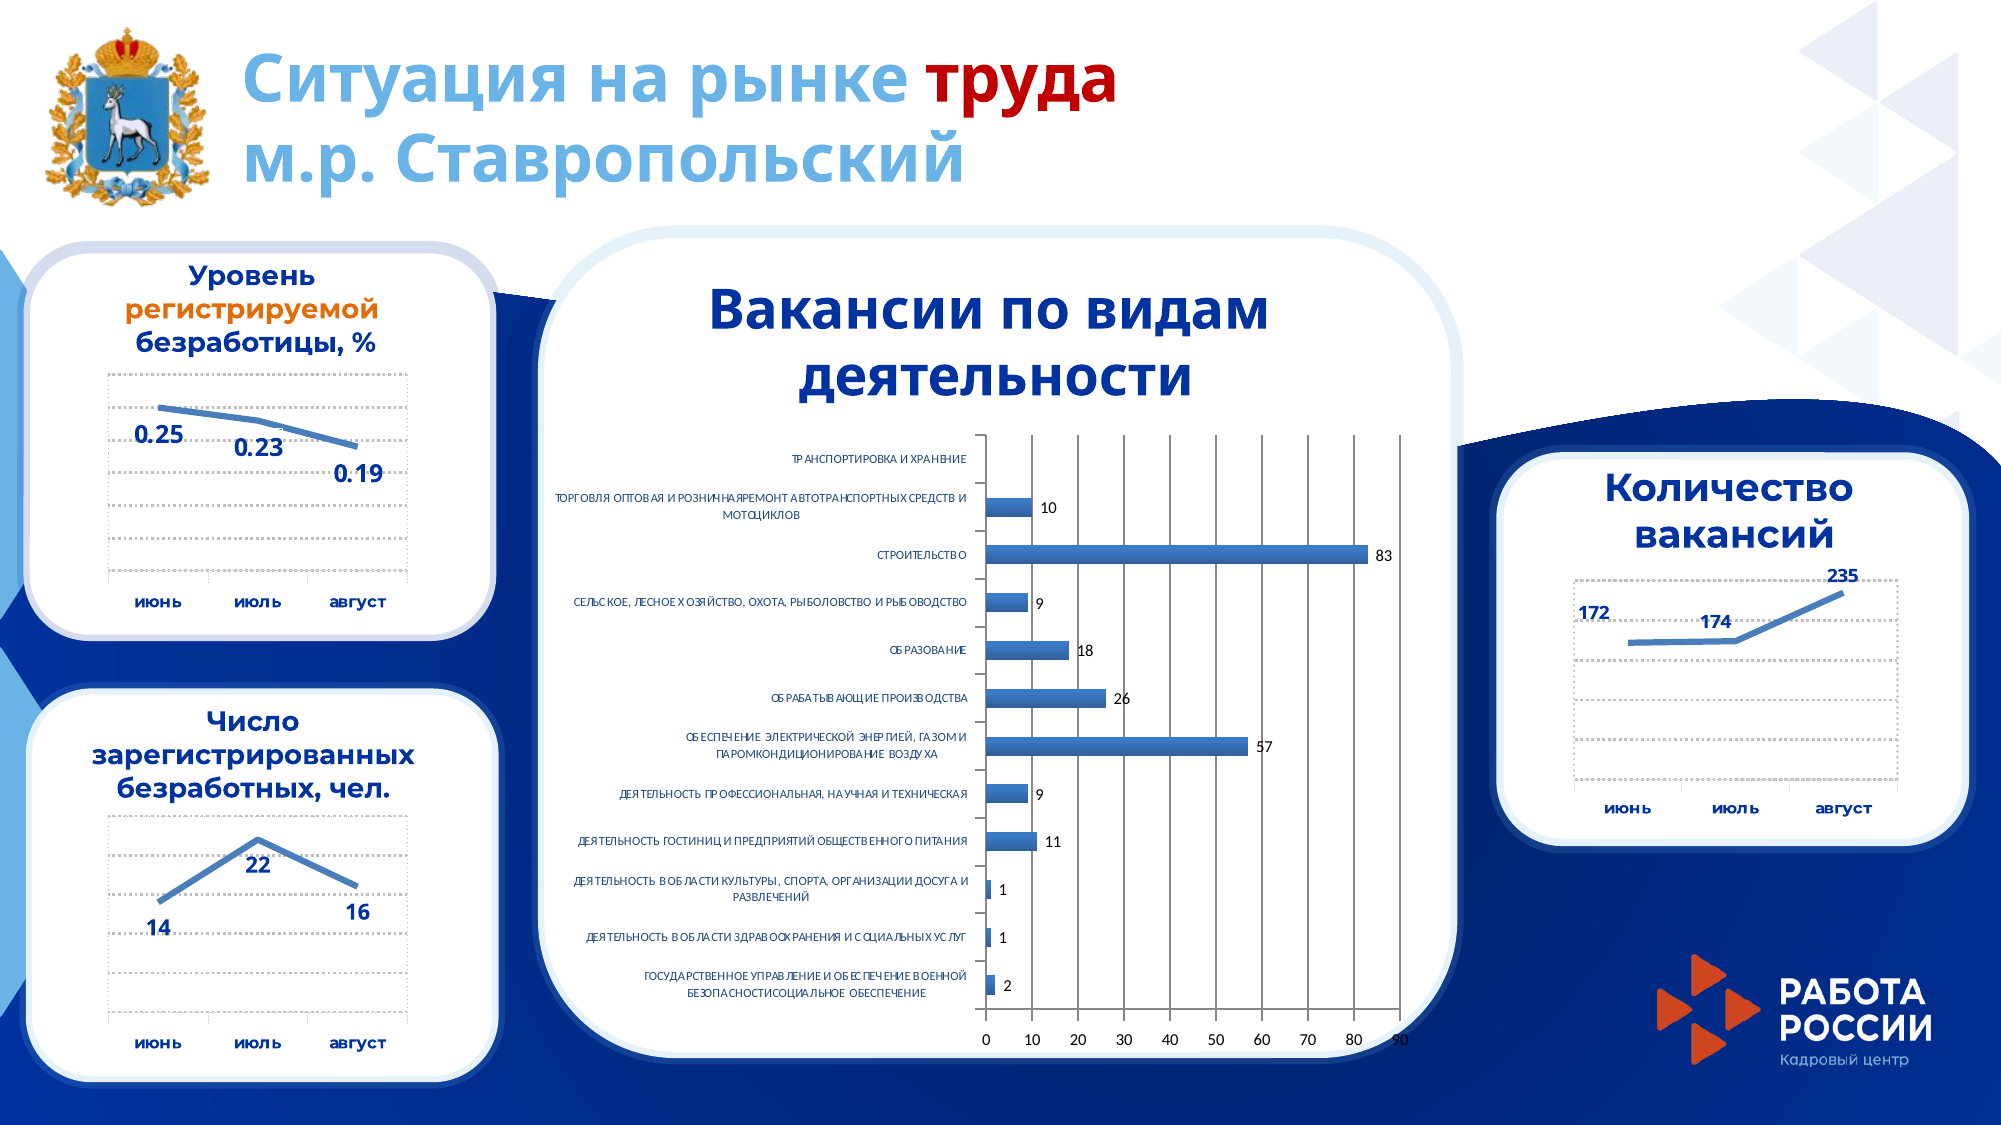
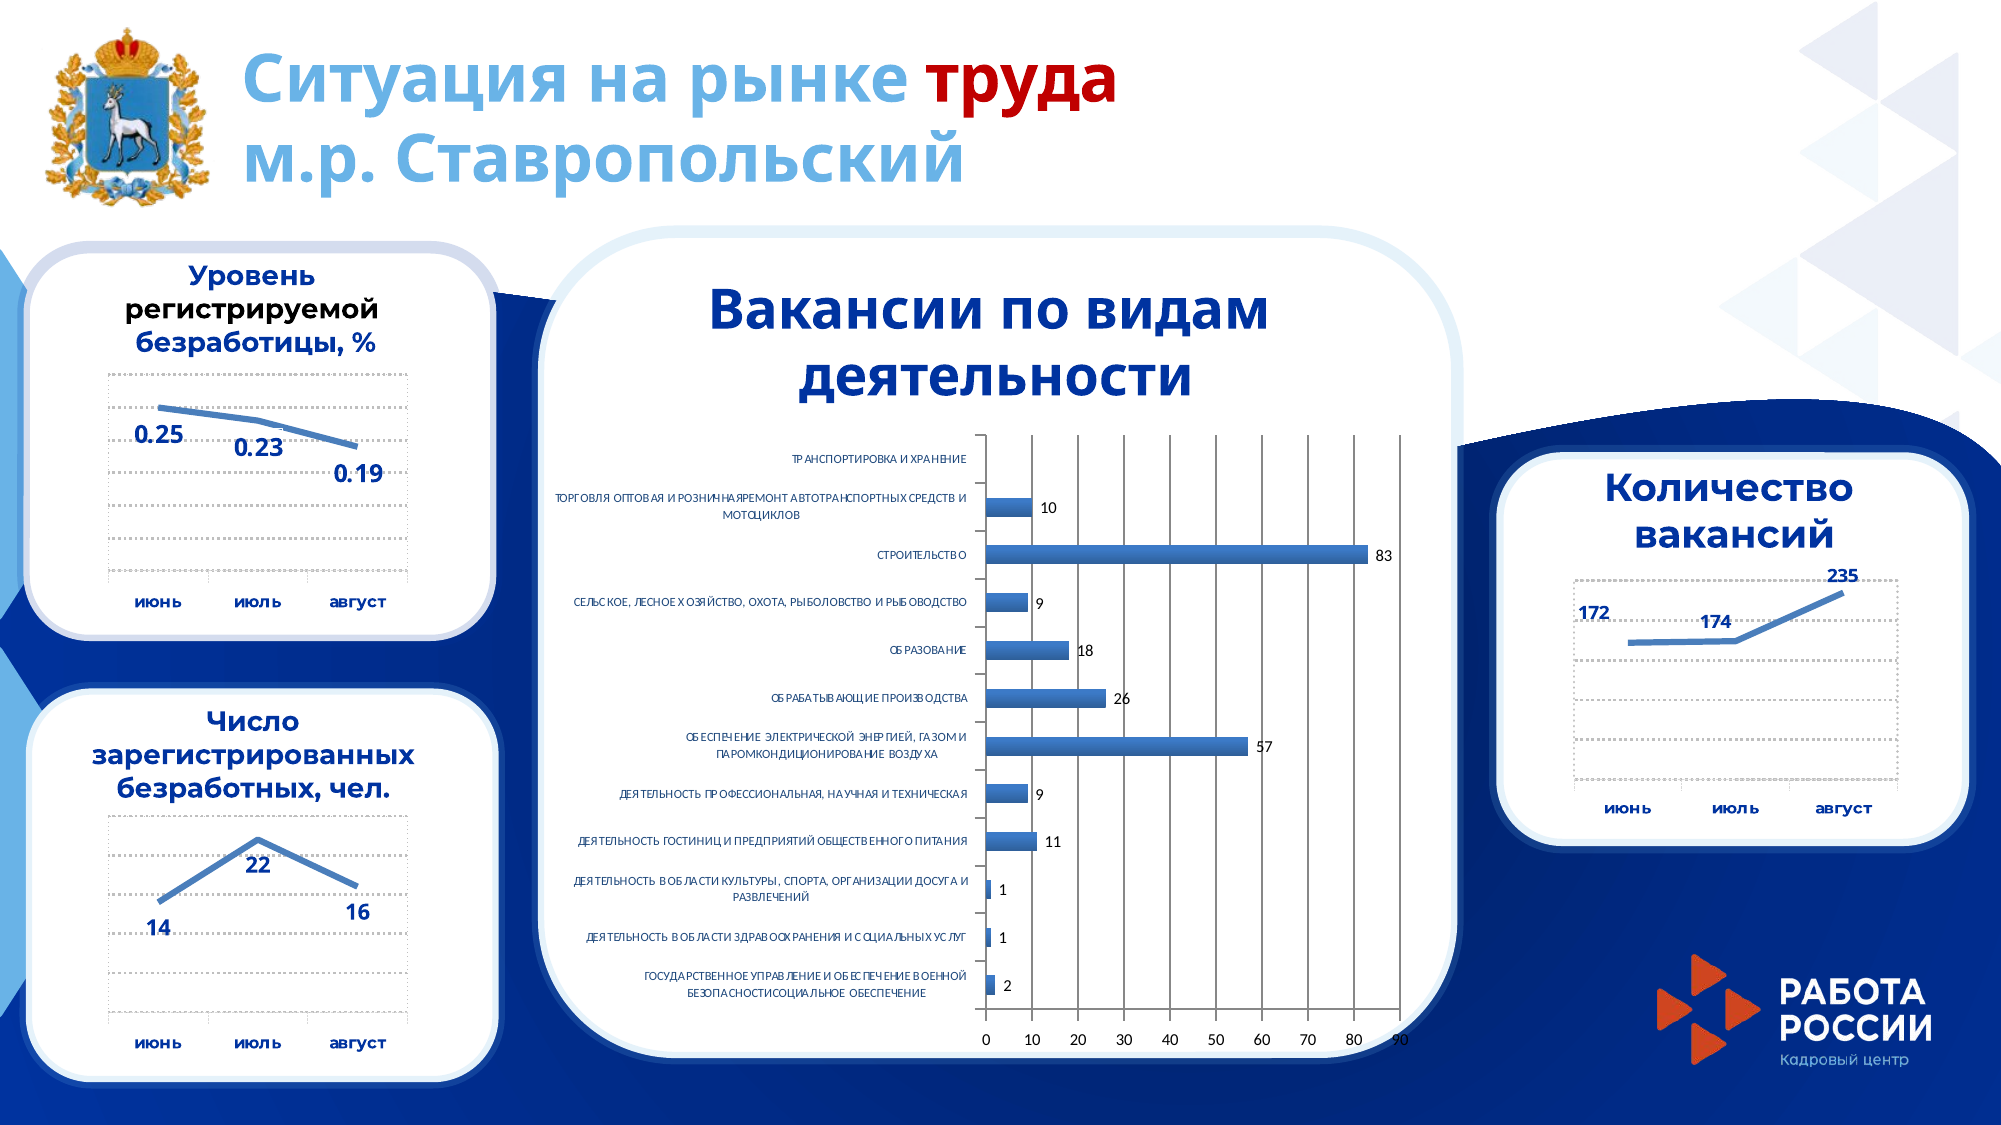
регистрируемой colour: orange -> black (252, 309)
